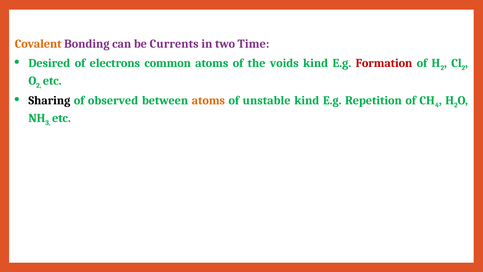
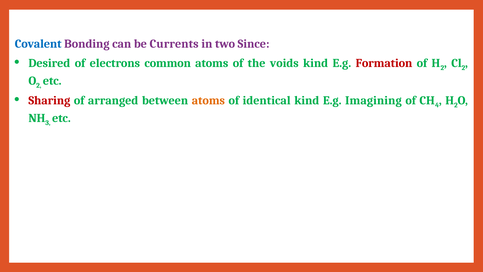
Covalent colour: orange -> blue (38, 44)
Time: Time -> Since (254, 44)
Sharing colour: black -> red (49, 100)
observed: observed -> arranged (113, 100)
unstable: unstable -> identical (267, 100)
Repetition: Repetition -> Imagining (373, 100)
